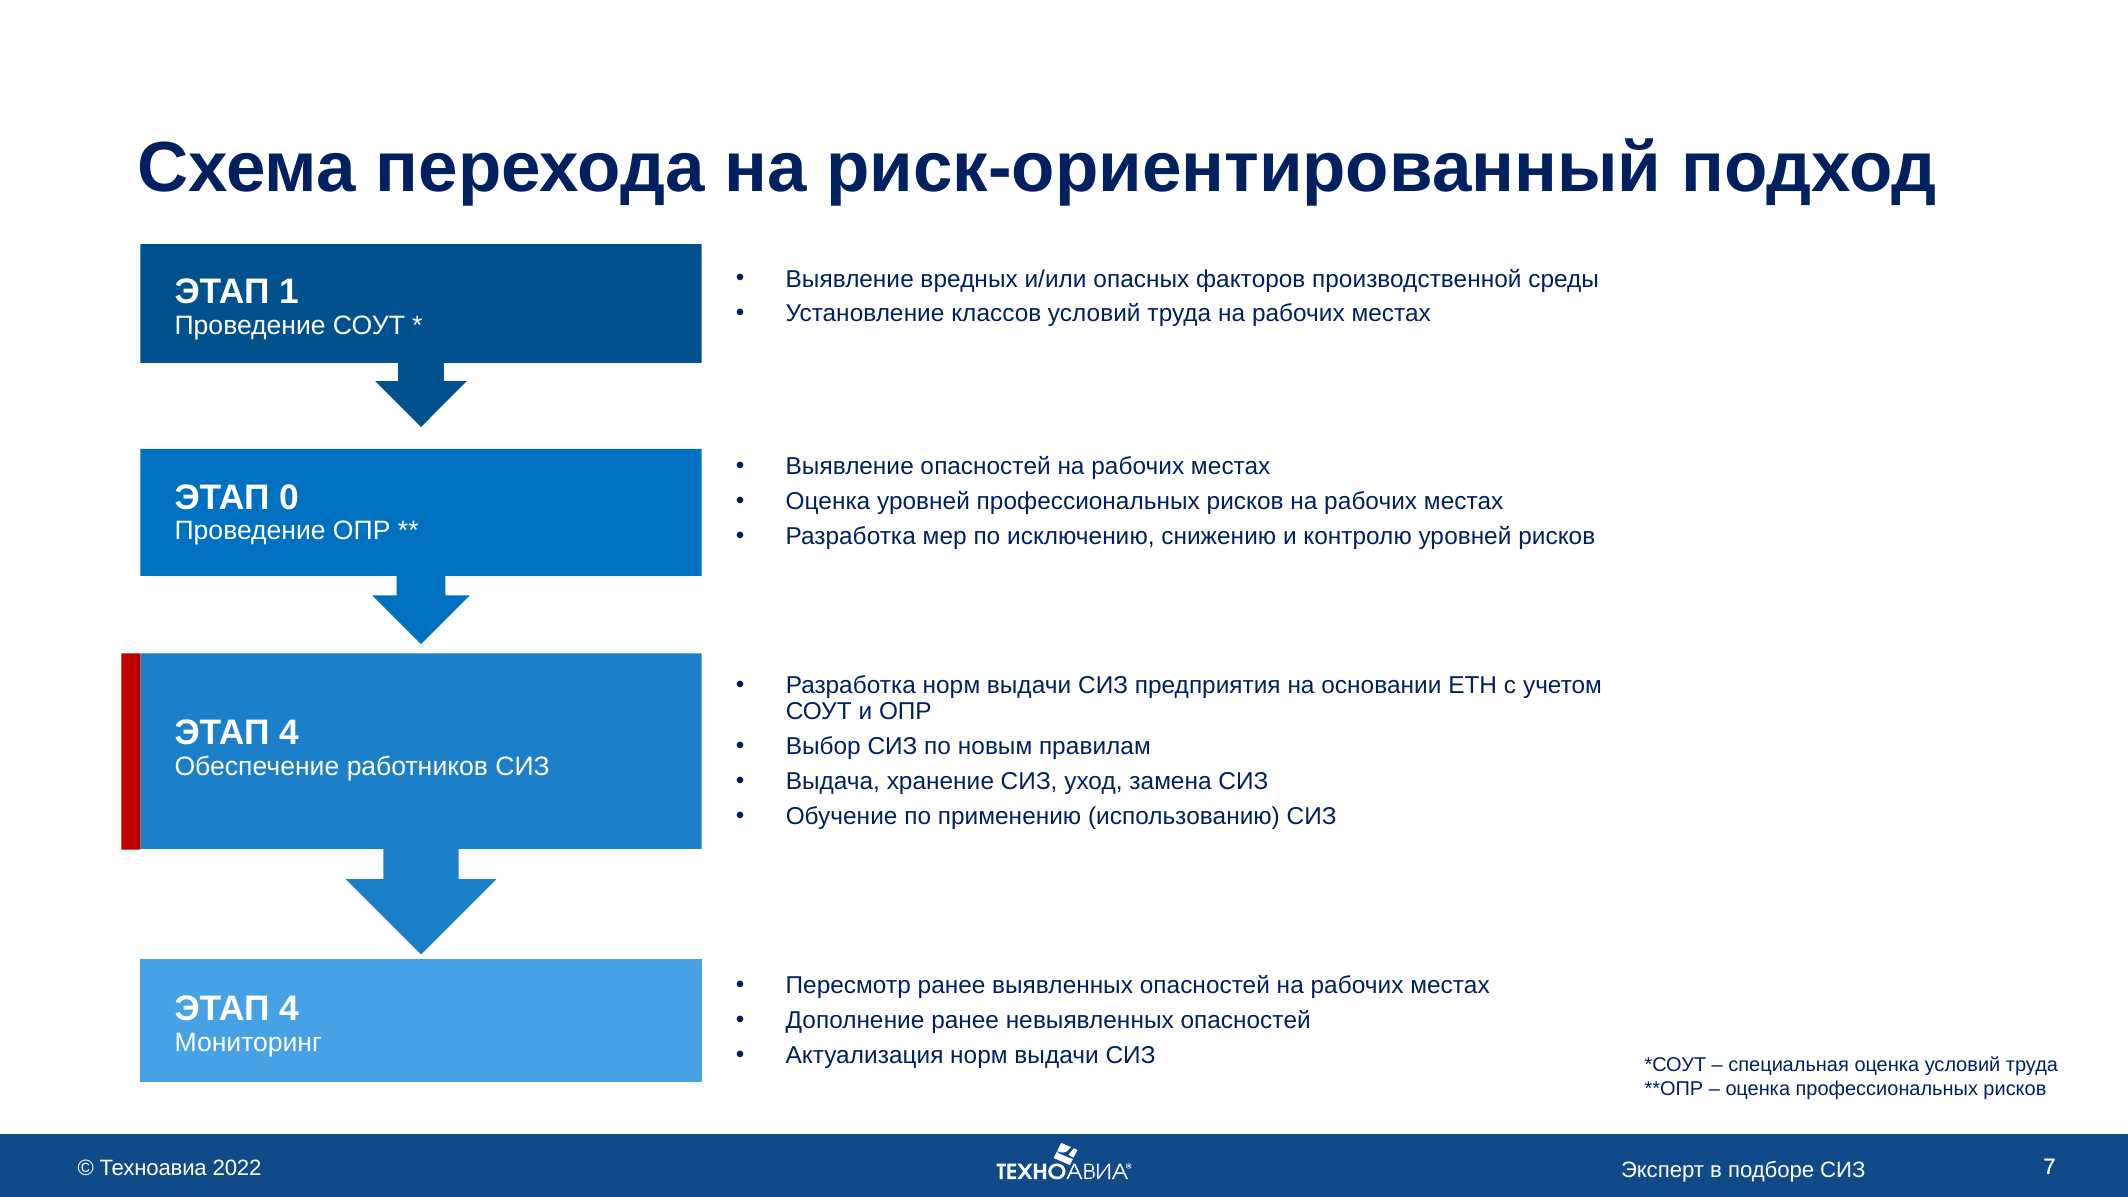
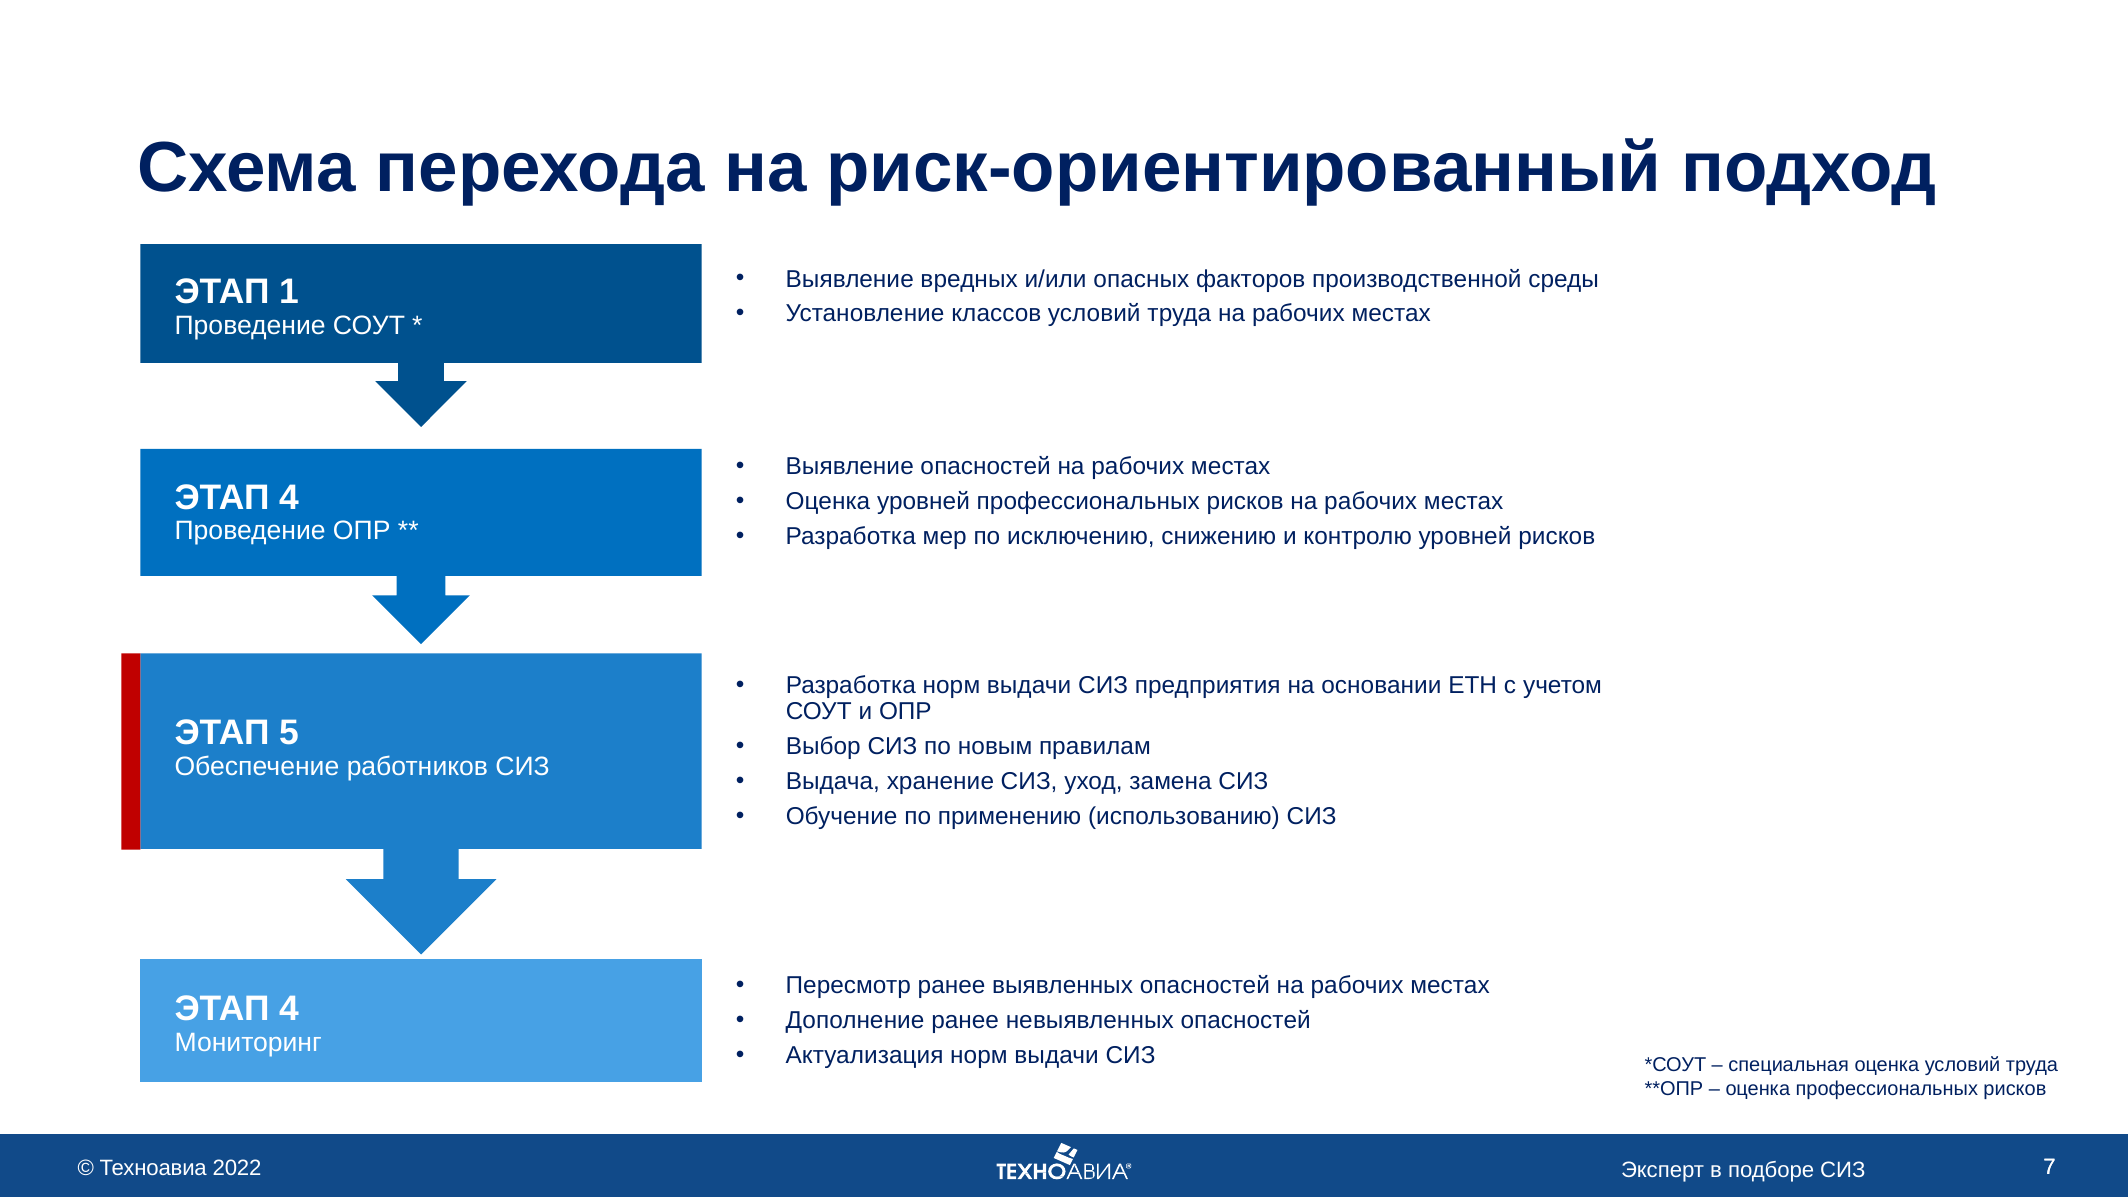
0: 0 -> 4 (289, 498)
4: 4 -> 5 (289, 733)
